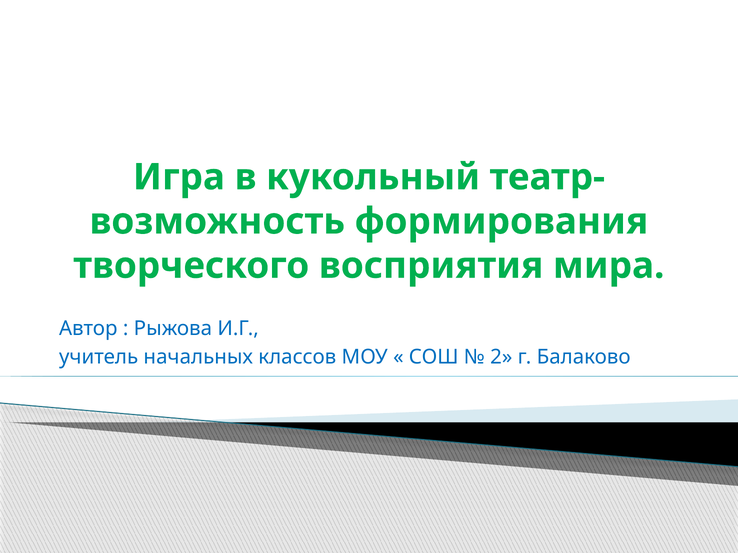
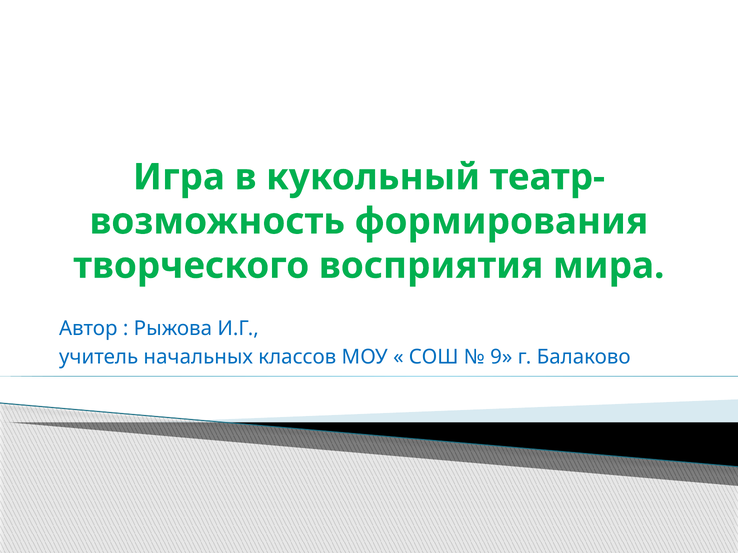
2: 2 -> 9 (501, 357)
